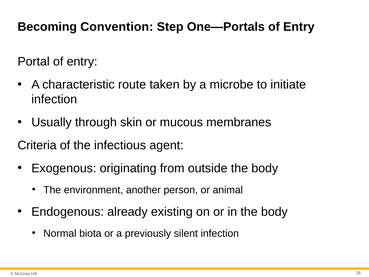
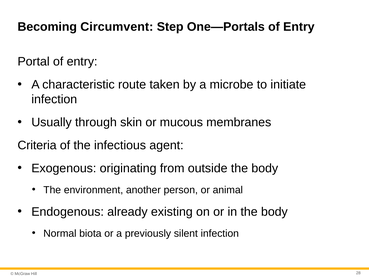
Convention: Convention -> Circumvent (117, 27)
